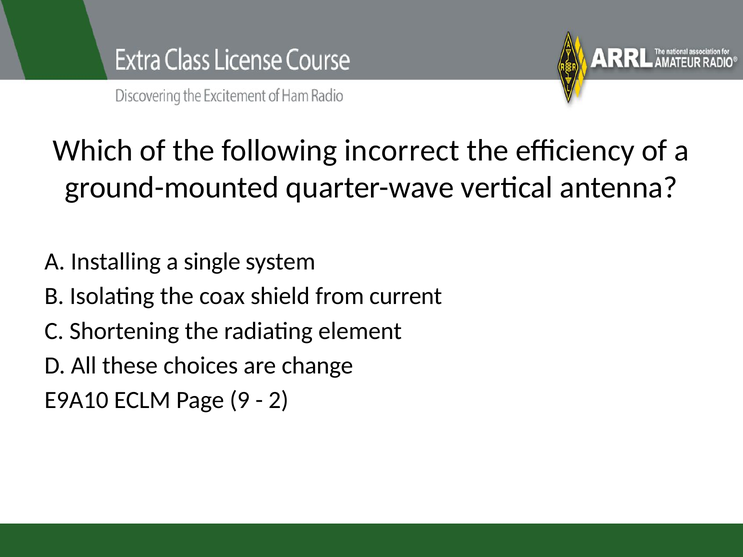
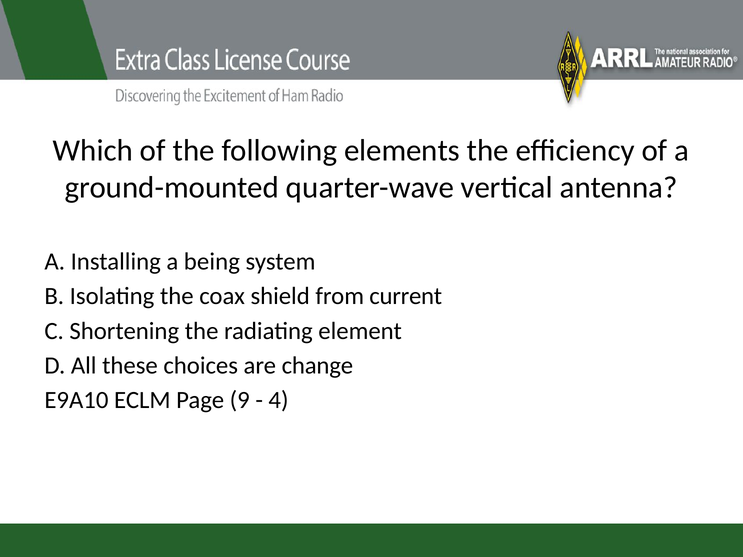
incorrect: incorrect -> elements (402, 151)
single: single -> being (212, 262)
2: 2 -> 4 (279, 400)
